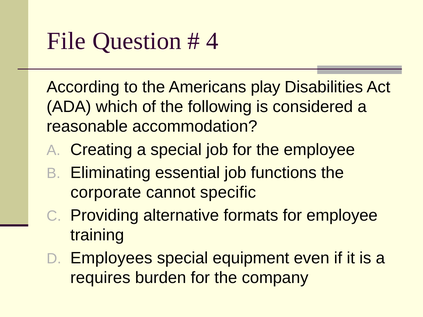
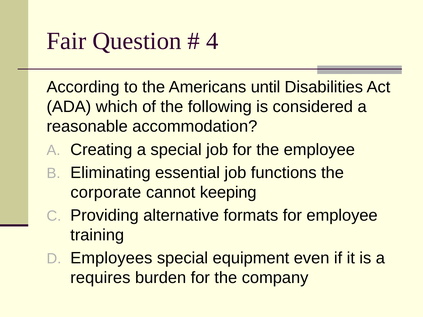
File: File -> Fair (66, 41)
play: play -> until (266, 87)
specific: specific -> keeping (228, 193)
